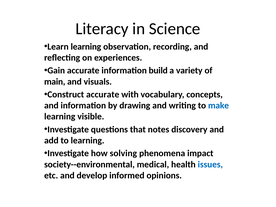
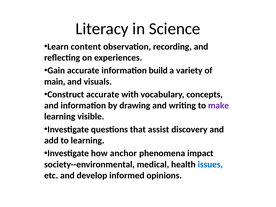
Learn learning: learning -> content (86, 47)
make colour: blue -> purple (218, 106)
notes: notes -> assist (158, 129)
solving: solving -> anchor (123, 153)
